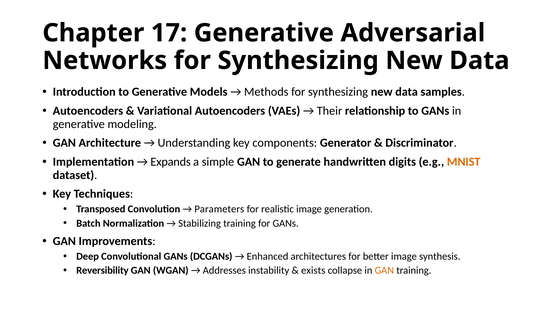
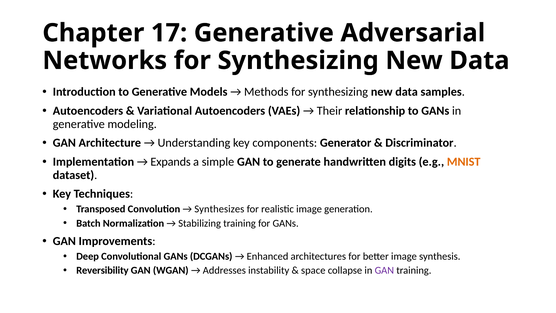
Parameters: Parameters -> Synthesizes (219, 209)
exists: exists -> space (313, 270)
GAN colour: orange -> purple (384, 270)
